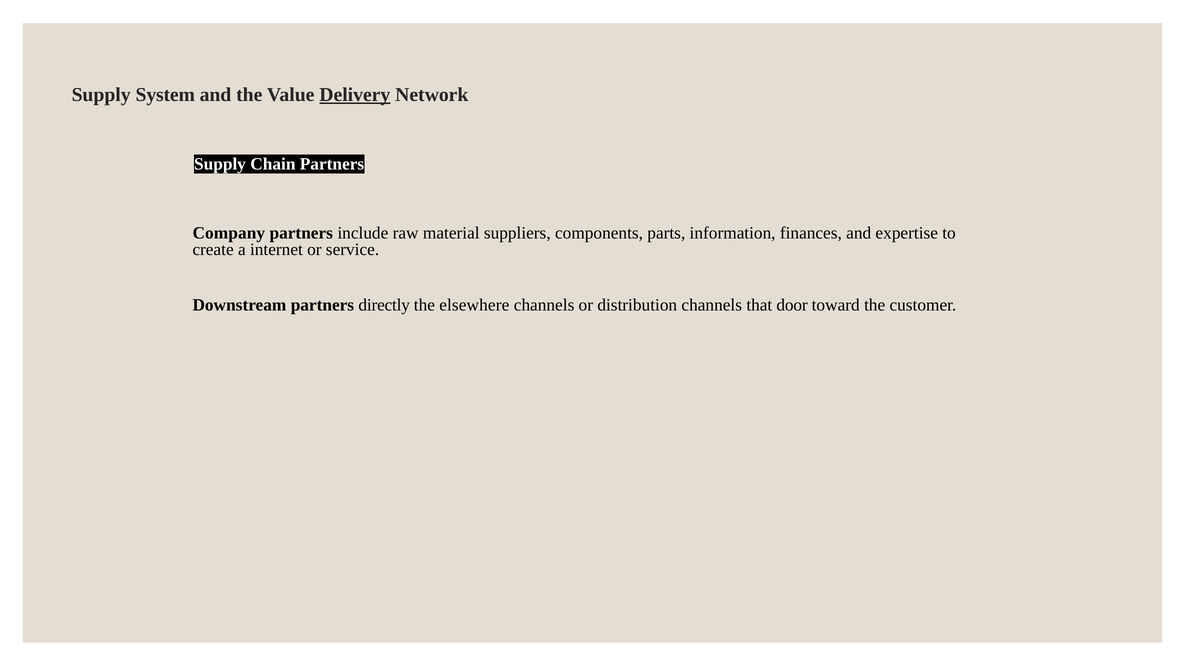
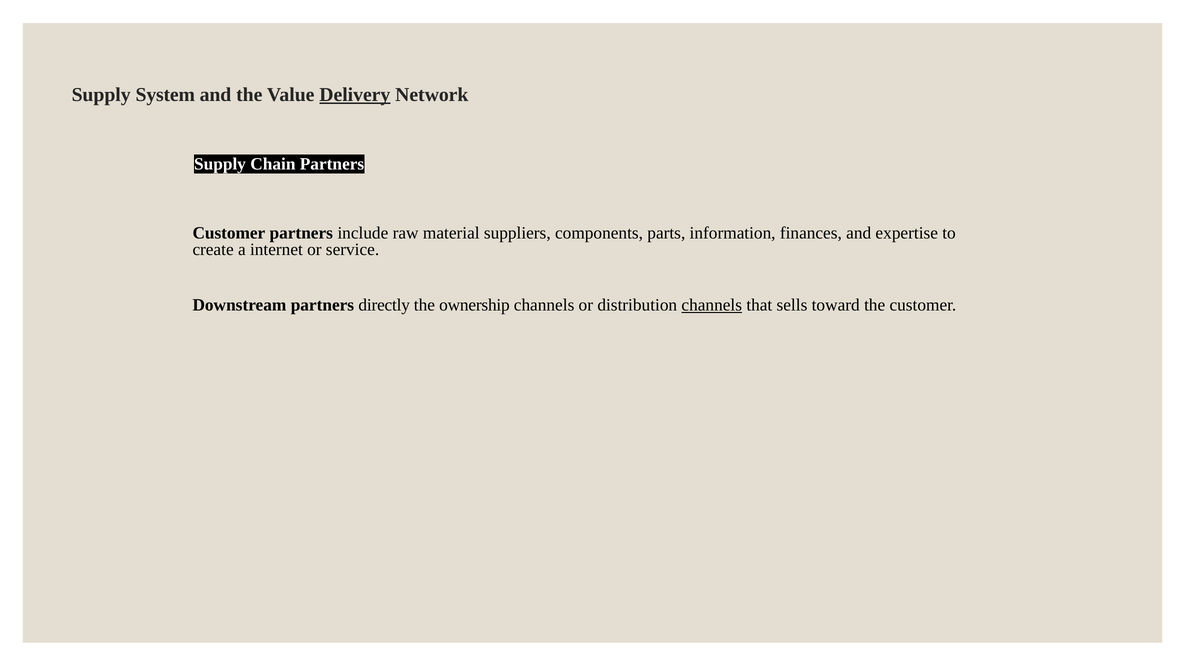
Company: Company -> Customer (229, 233)
elsewhere: elsewhere -> ownership (474, 305)
channels underline: none -> present (712, 305)
door: door -> sells (792, 305)
